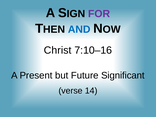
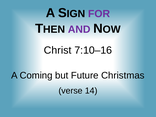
AND colour: blue -> purple (79, 29)
Present: Present -> Coming (36, 75)
Significant: Significant -> Christmas (123, 75)
